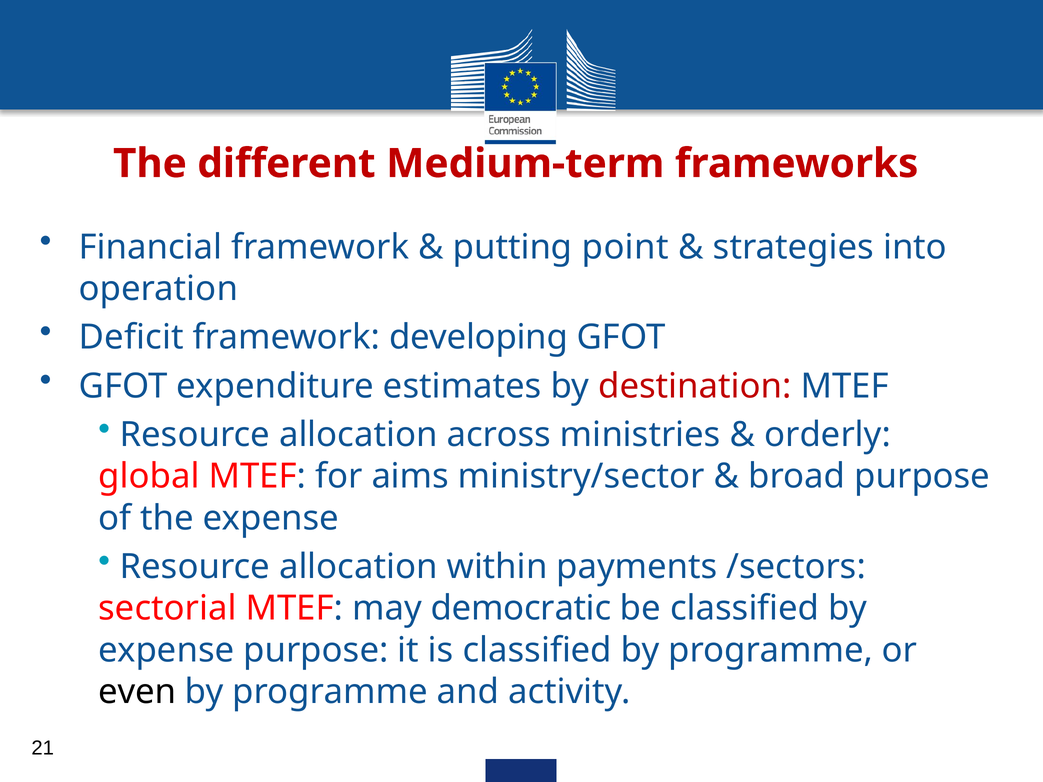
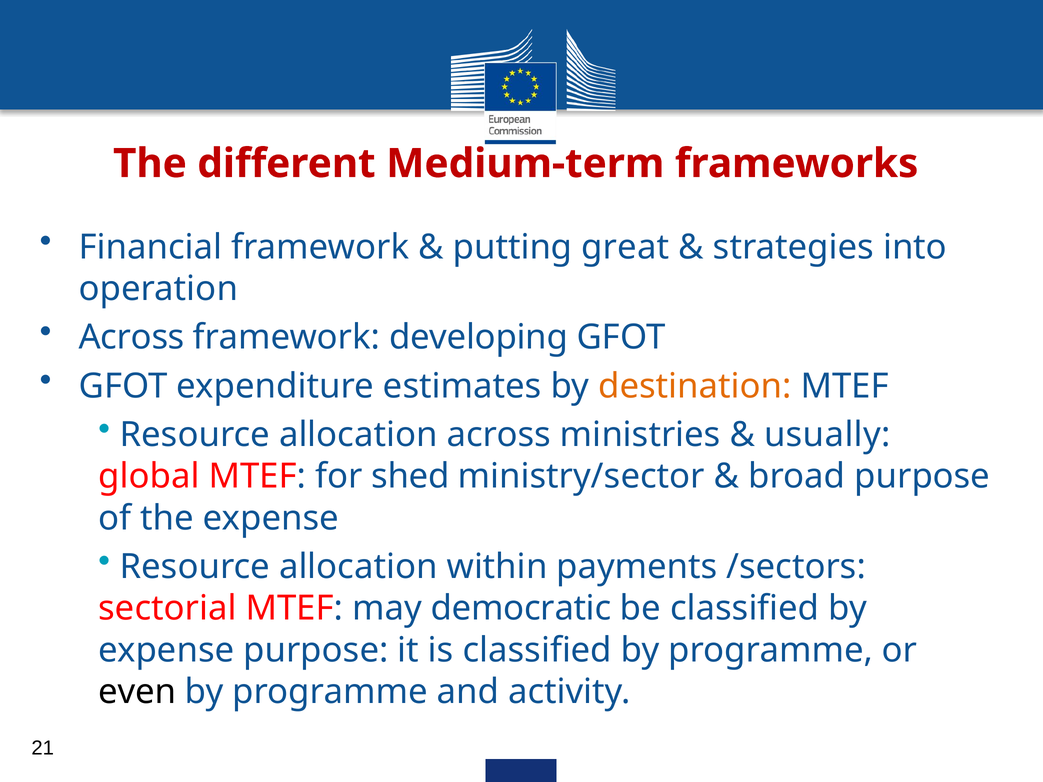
point: point -> great (625, 247)
Deficit: Deficit -> Across (132, 338)
destination colour: red -> orange (695, 386)
orderly: orderly -> usually (827, 435)
aims: aims -> shed (410, 477)
